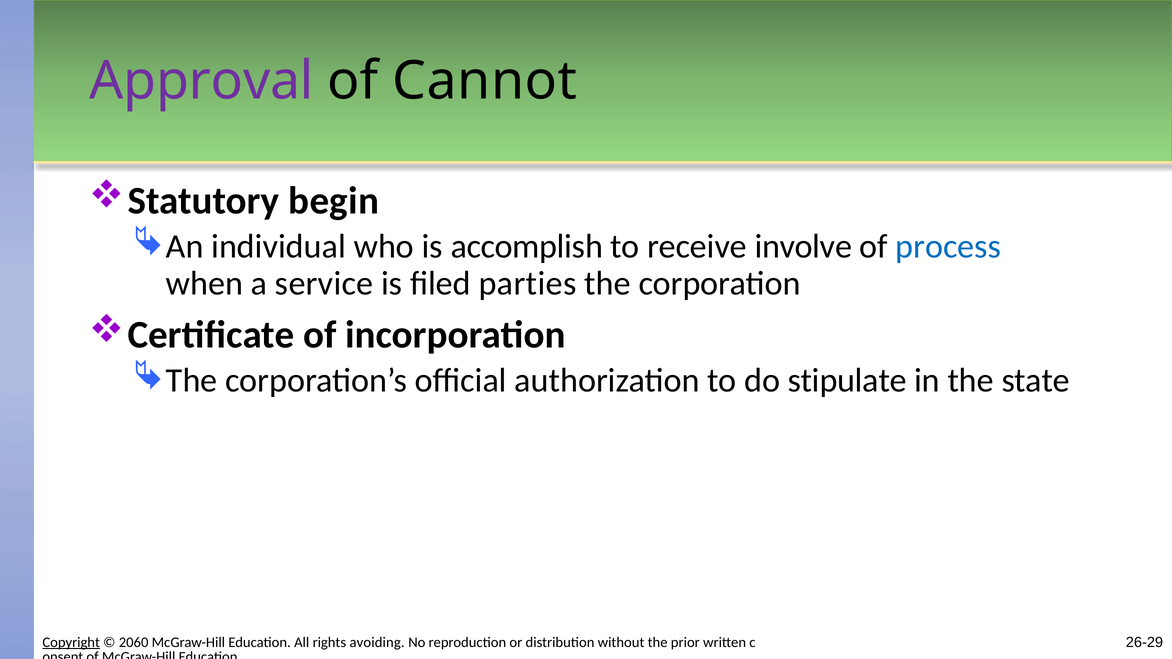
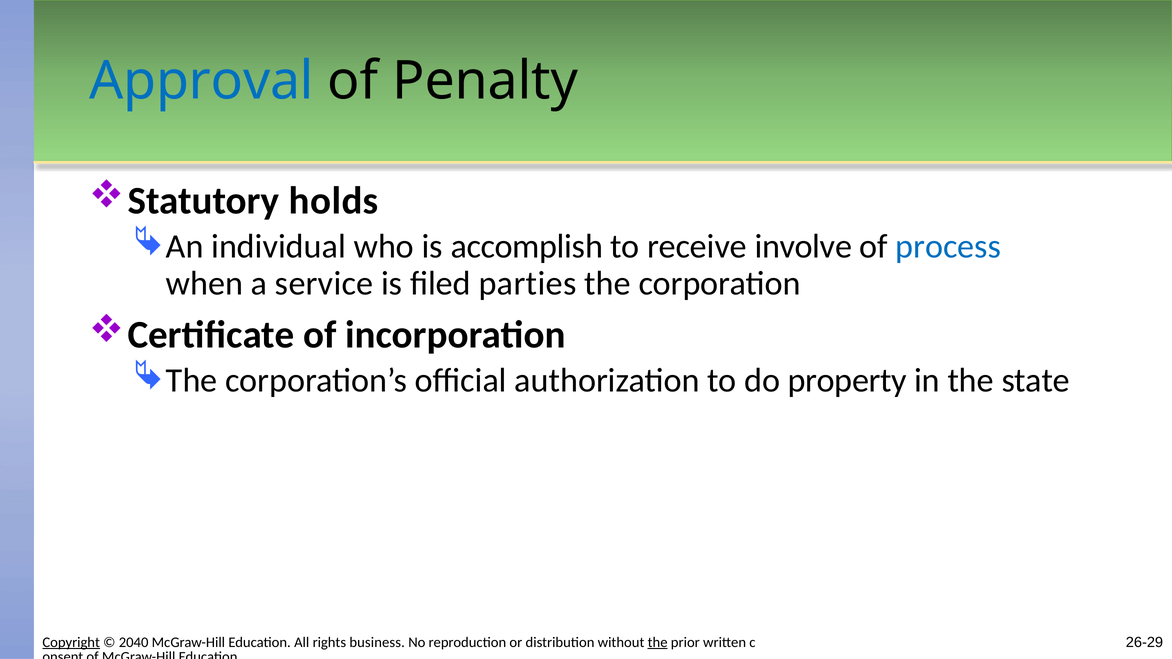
Approval colour: purple -> blue (202, 81)
Cannot: Cannot -> Penalty (485, 81)
begin: begin -> holds (334, 201)
stipulate: stipulate -> property (847, 381)
2060: 2060 -> 2040 (134, 643)
avoiding: avoiding -> business (377, 643)
the underline: none -> present (658, 643)
